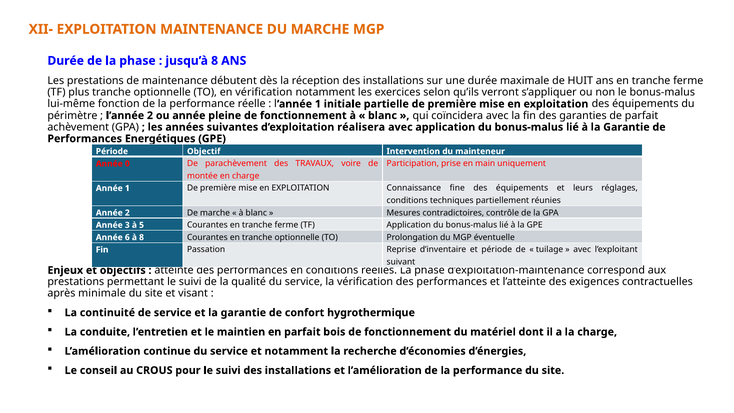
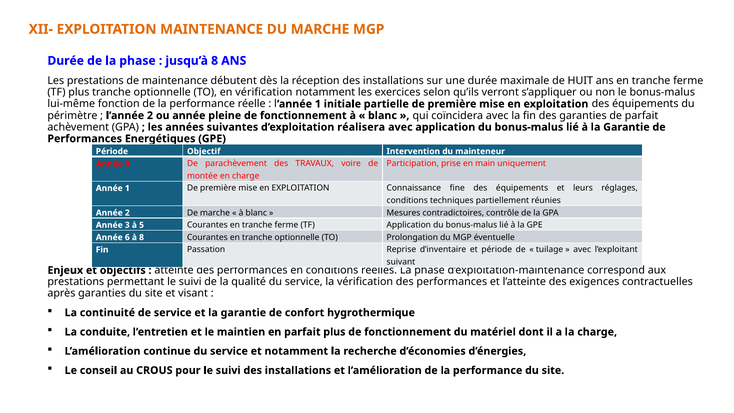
après minimale: minimale -> garanties (102, 293)
parfait bois: bois -> plus (334, 332)
